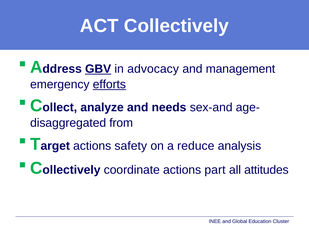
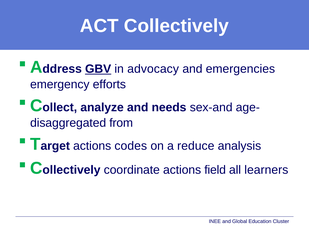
management: management -> emergencies (240, 69)
efforts underline: present -> none (109, 84)
safety: safety -> codes (131, 146)
part: part -> field (215, 170)
attitudes: attitudes -> learners (266, 170)
